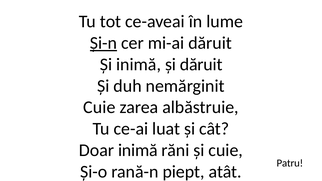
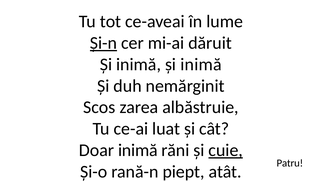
inimă și dăruit: dăruit -> inimă (201, 64)
Cuie: Cuie -> Scos (99, 107)
cuie underline: none -> present (226, 150)
